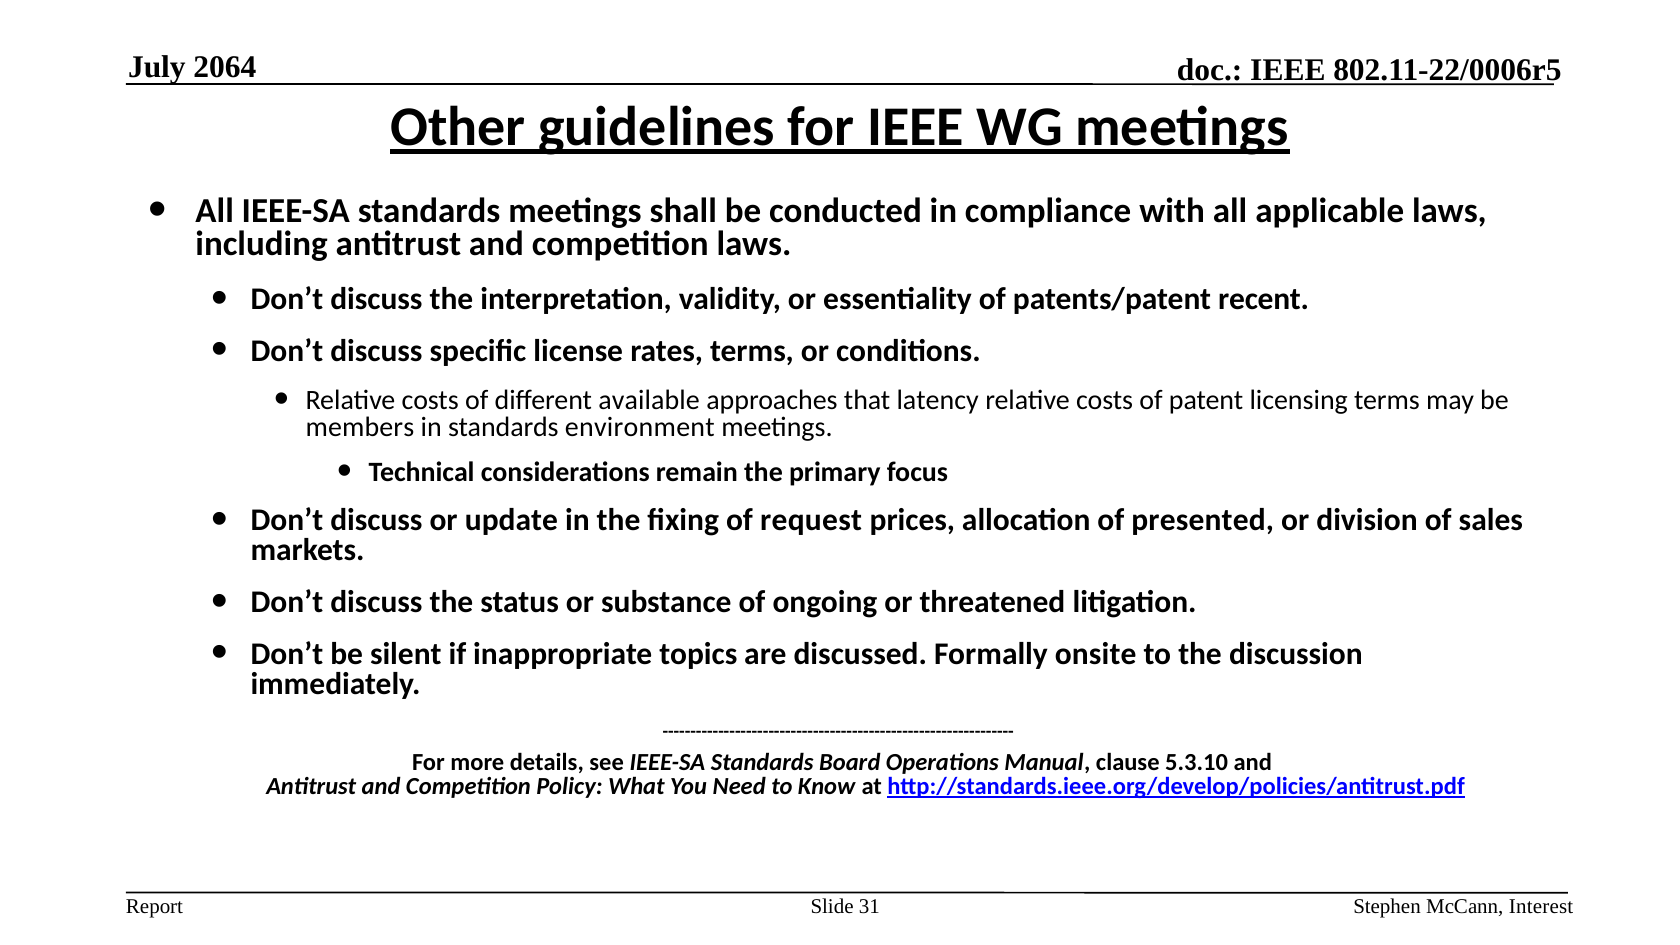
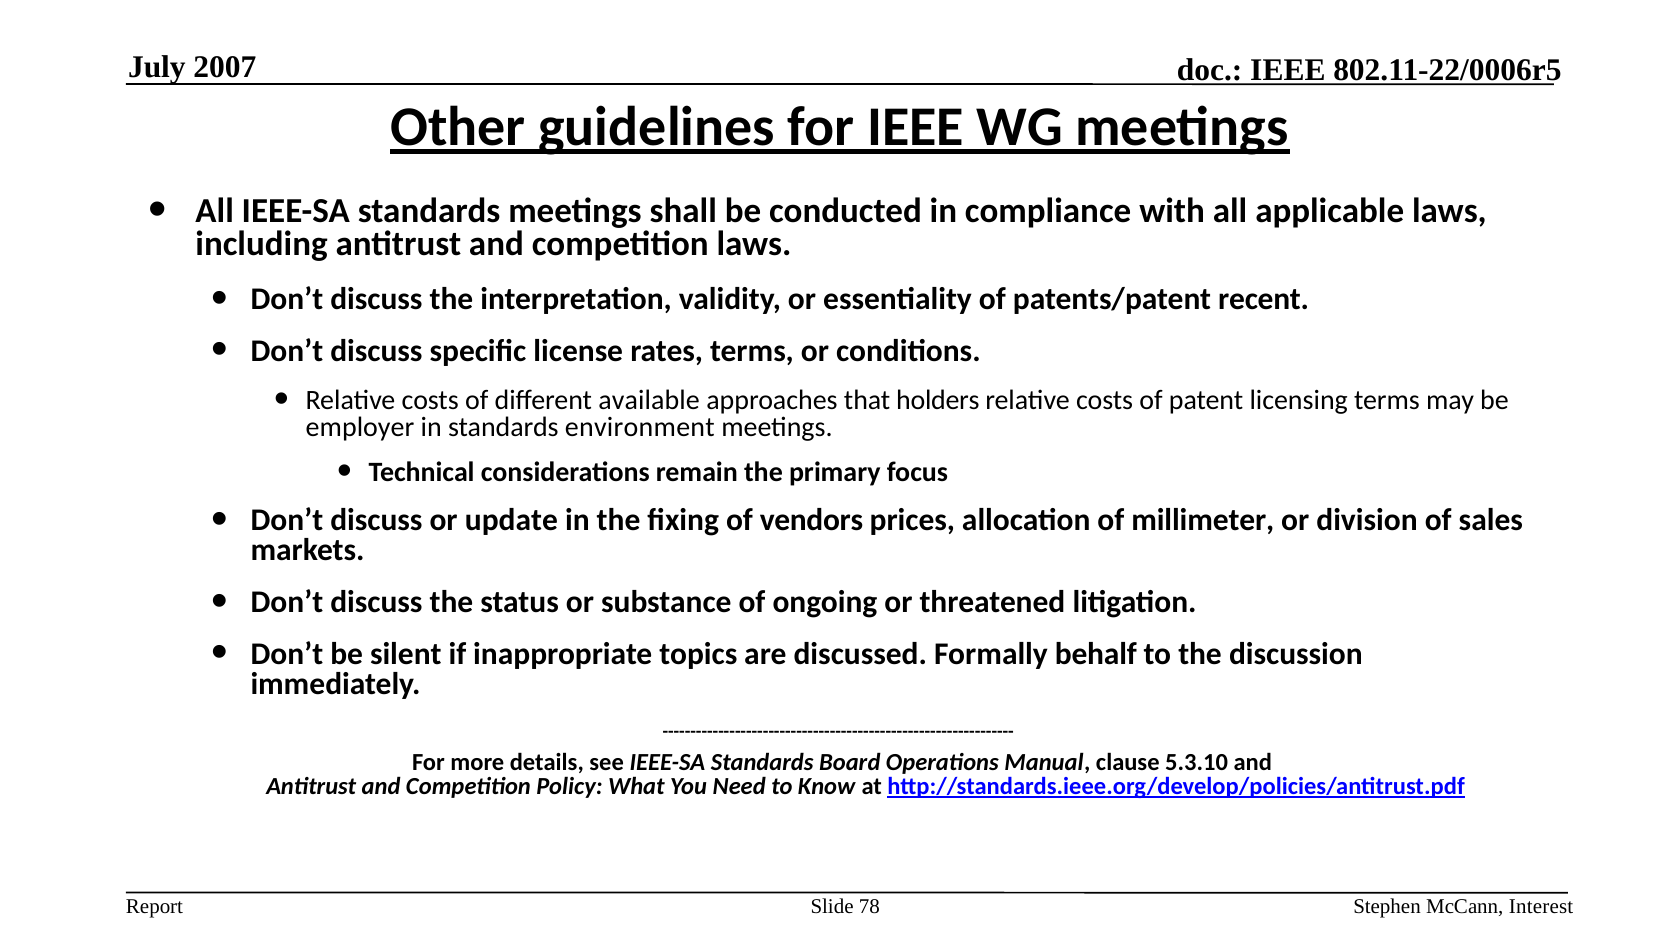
2064: 2064 -> 2007 (225, 67)
latency: latency -> holders (938, 400)
members: members -> employer (360, 427)
request: request -> vendors (811, 520)
presented: presented -> millimeter (1203, 520)
onsite: onsite -> behalf (1096, 654)
31: 31 -> 78 (869, 906)
